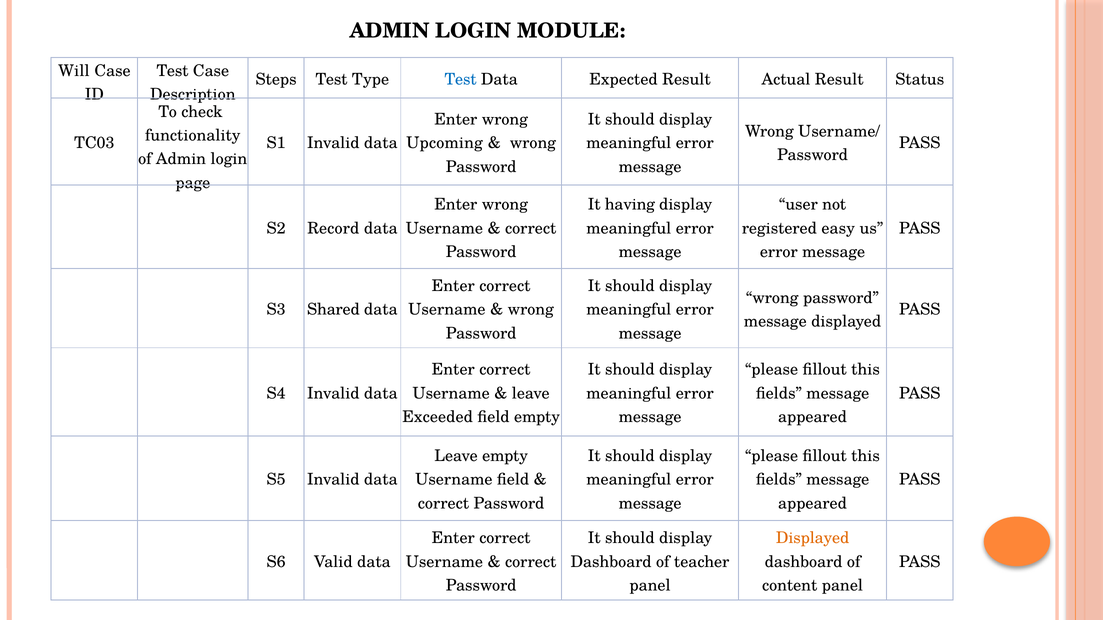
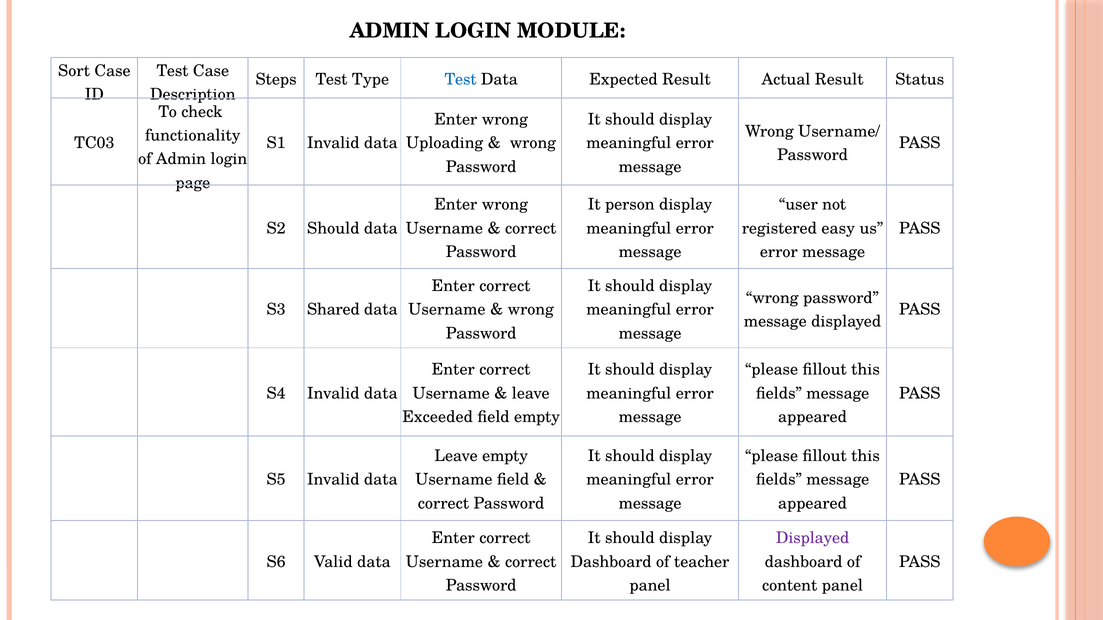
Will: Will -> Sort (74, 71)
Upcoming: Upcoming -> Uploading (445, 143)
having: having -> person (630, 205)
S2 Record: Record -> Should (333, 228)
Displayed colour: orange -> purple (813, 538)
